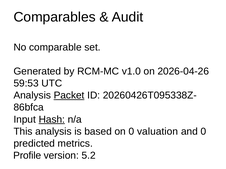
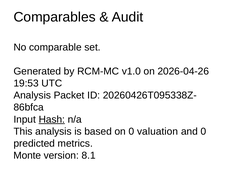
59:53: 59:53 -> 19:53 (26, 84)
Packet underline: present -> none (69, 96)
Profile: Profile -> Monte (27, 156)
5.2: 5.2 -> 8.1 (89, 156)
